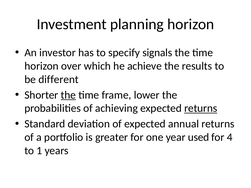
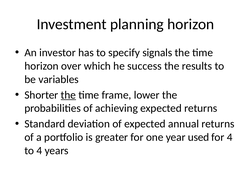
achieve: achieve -> success (144, 66)
different: different -> variables (59, 79)
returns underline: present -> none (201, 108)
to 1: 1 -> 4 (39, 151)
